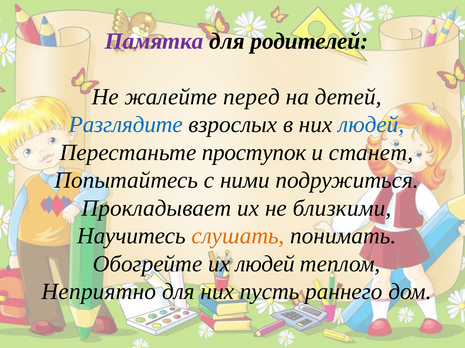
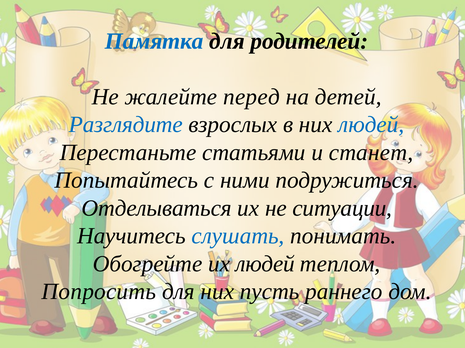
Памятка colour: purple -> blue (154, 41)
проступок: проступок -> статьями (254, 153)
Прокладывает: Прокладывает -> Отделываться (157, 209)
близкими: близкими -> ситуации (342, 209)
слушать colour: orange -> blue (238, 236)
Неприятно: Неприятно -> Попросить (99, 292)
